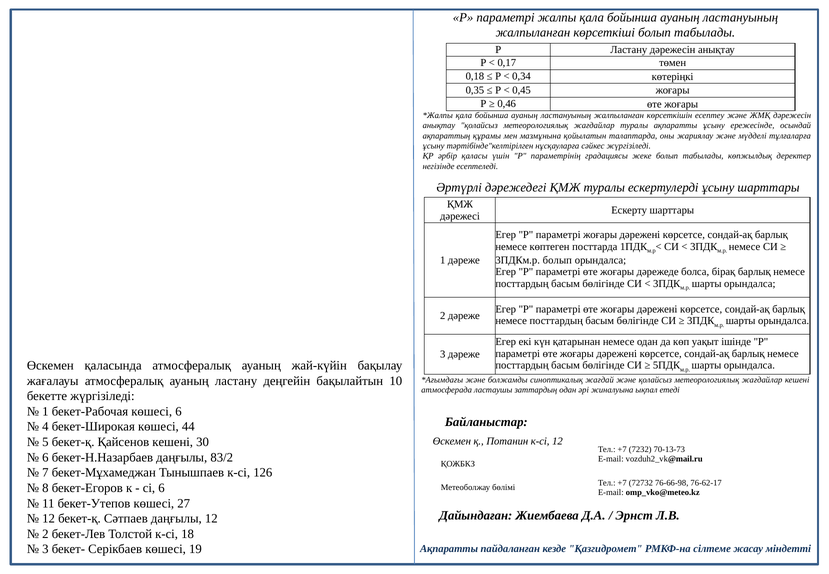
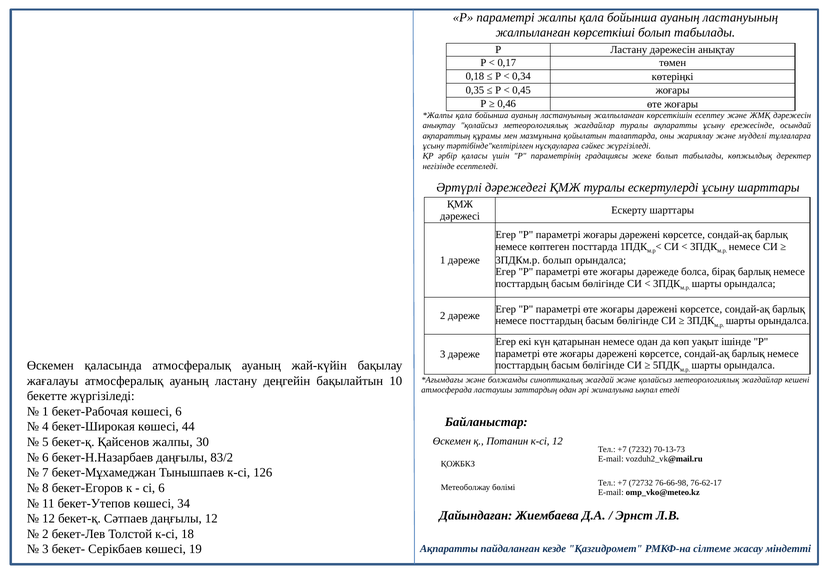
Қайсенов кешені: кешені -> жалпы (173, 442)
27: 27 -> 34 (184, 503)
